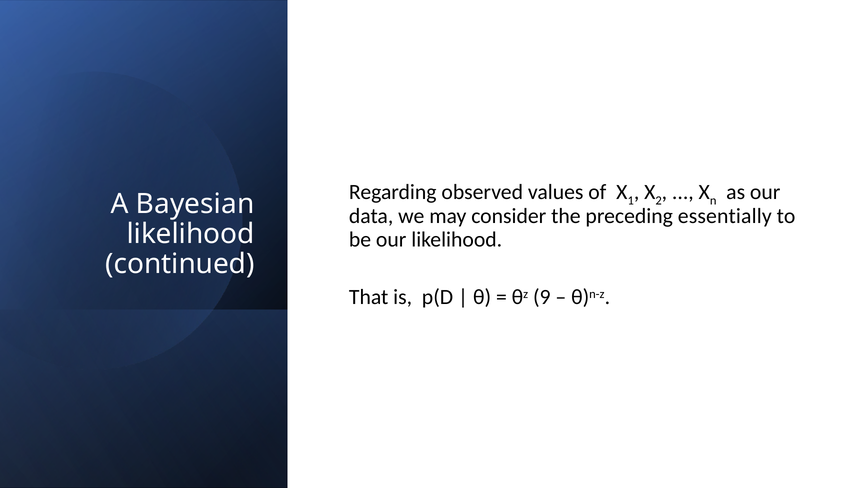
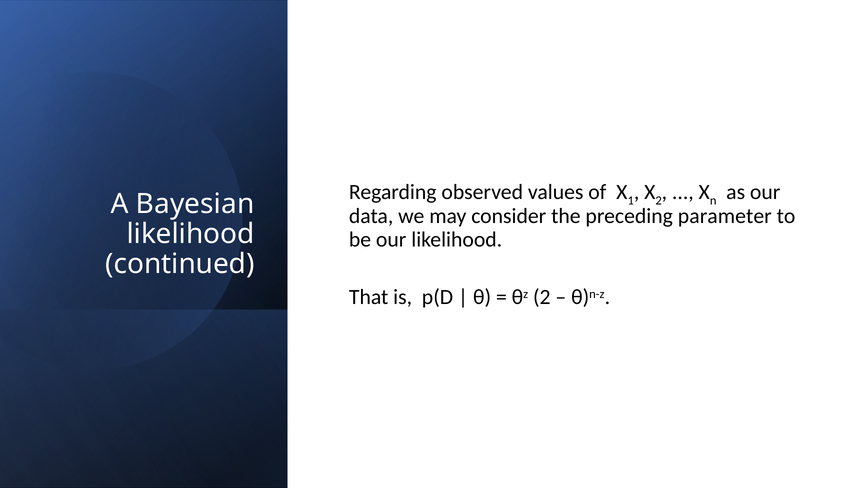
essentially: essentially -> parameter (725, 216)
θz 9: 9 -> 2 (542, 297)
